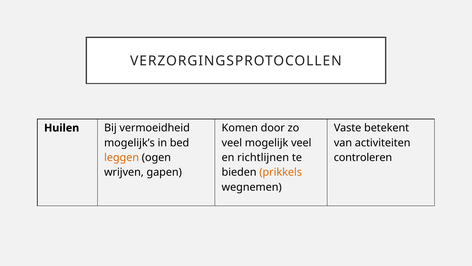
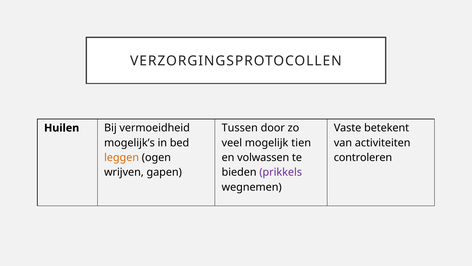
Komen: Komen -> Tussen (240, 128)
mogelijk veel: veel -> tien (301, 142)
richtlijnen: richtlijnen -> volwassen (263, 157)
prikkels colour: orange -> purple (281, 172)
